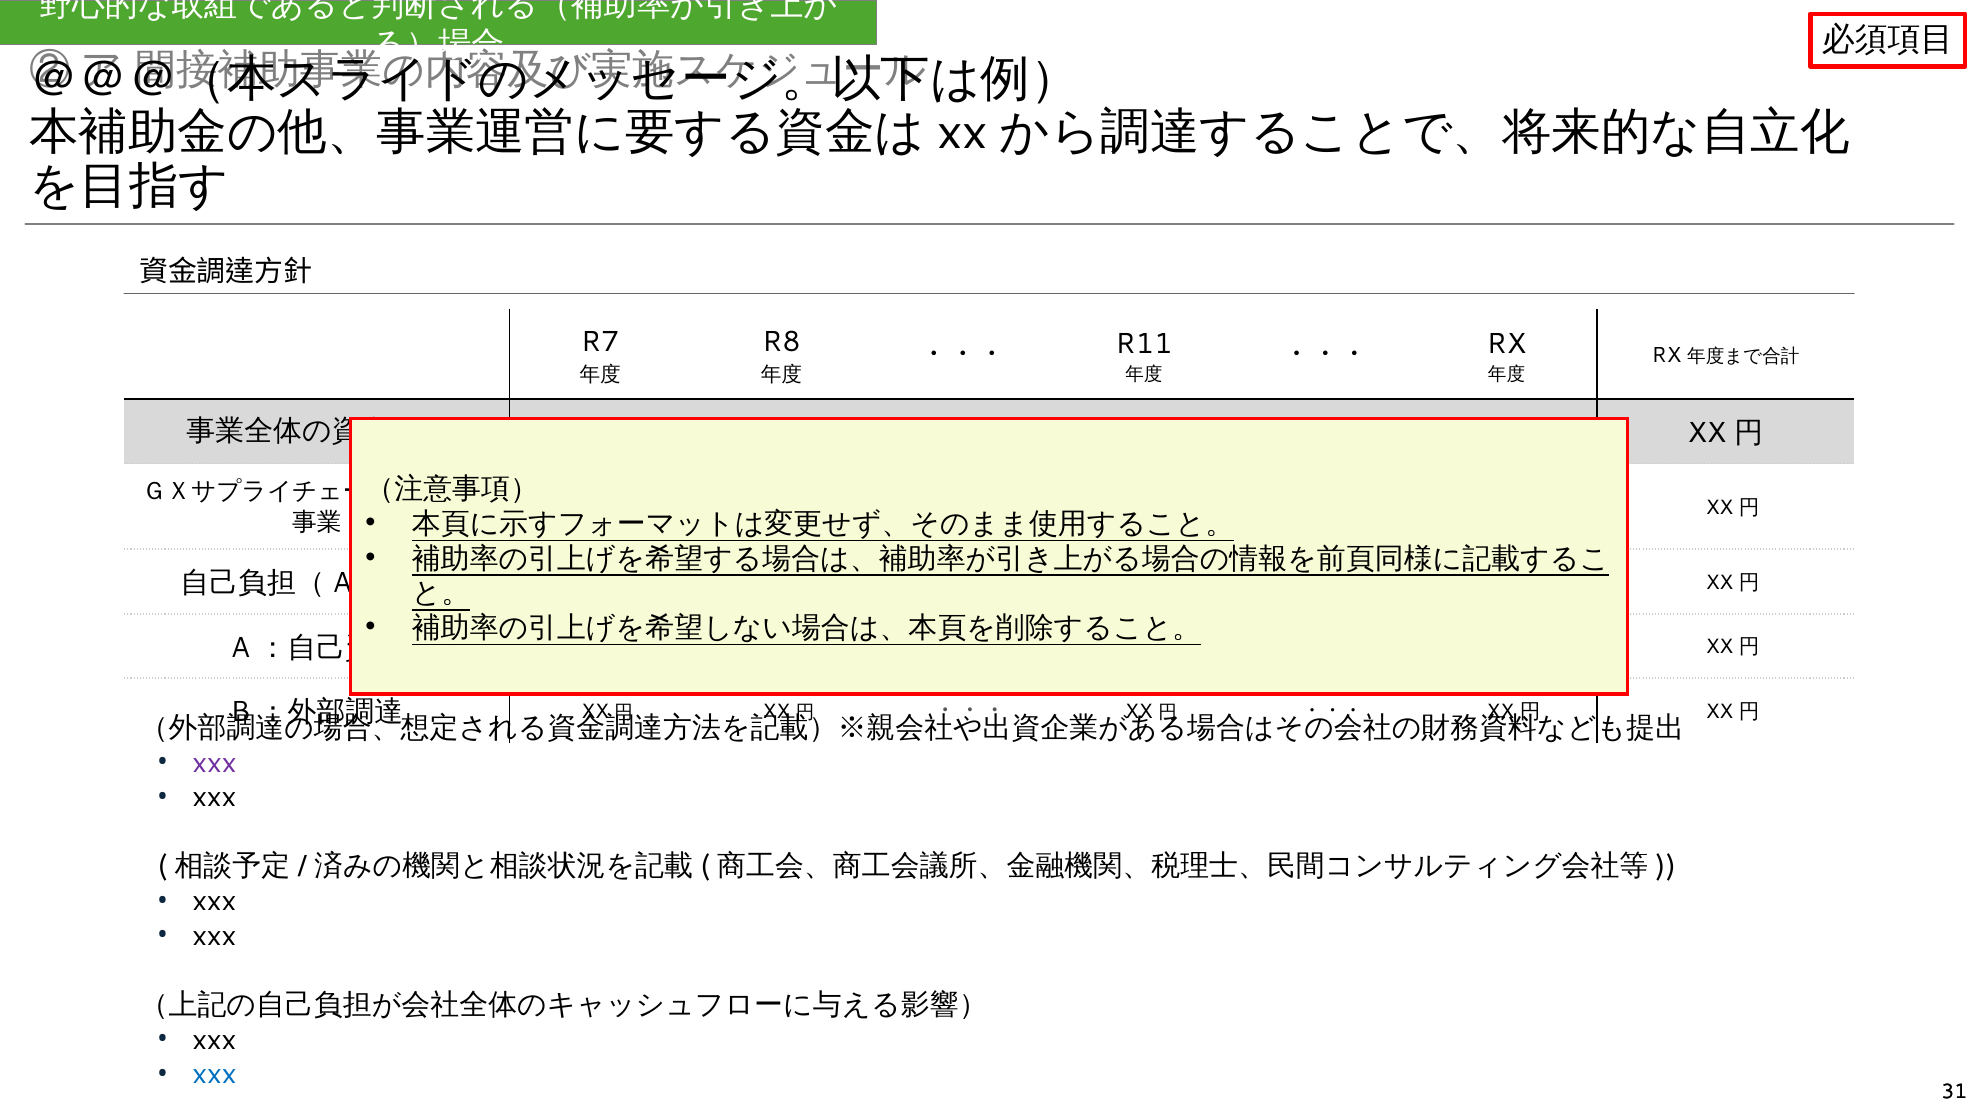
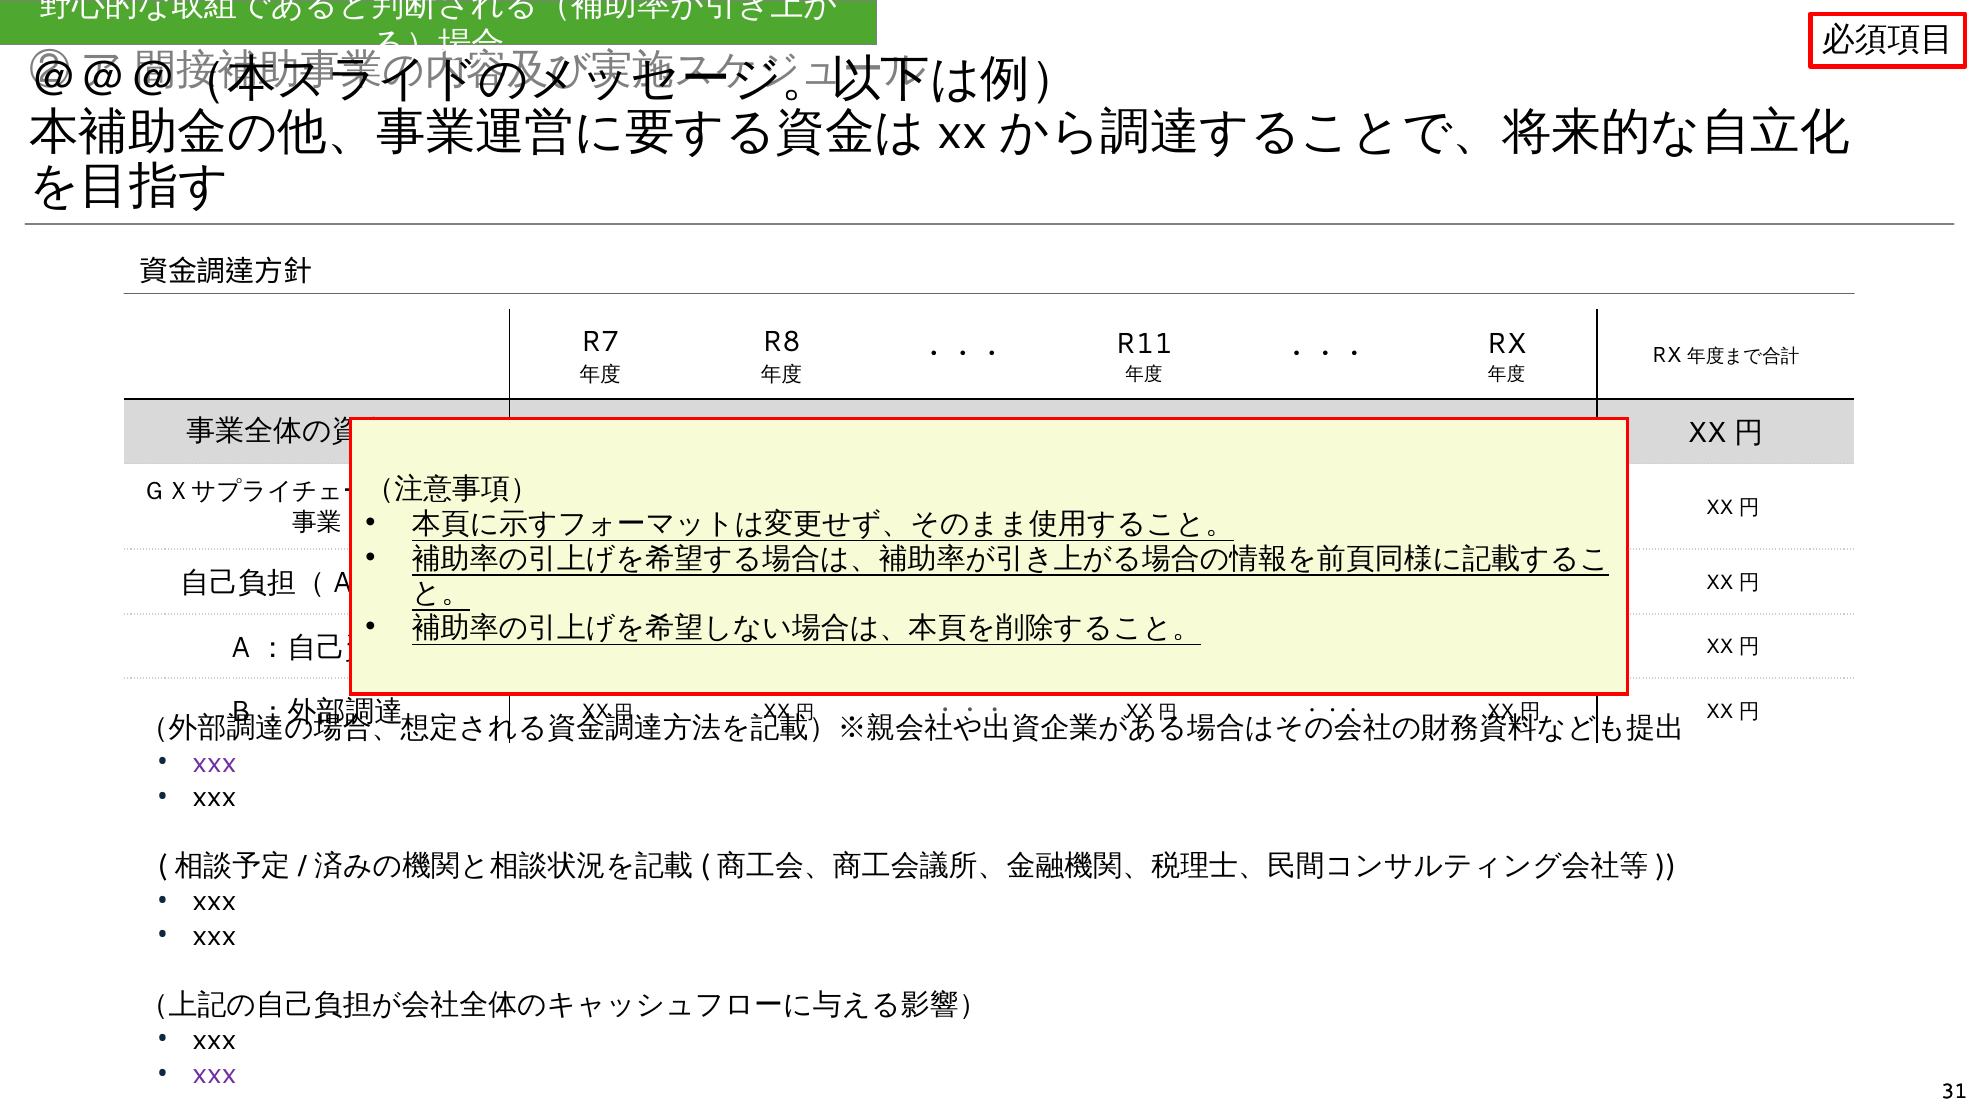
xxx colour: blue -> purple (214, 1074)
